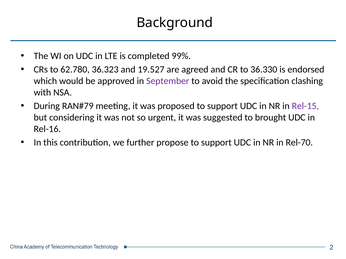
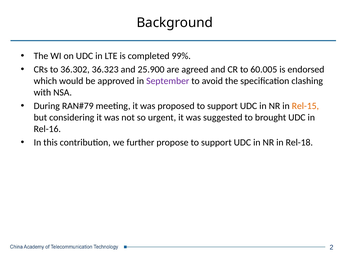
62.780: 62.780 -> 36.302 (75, 70)
19.527: 19.527 -> 25.900 (151, 70)
36.330: 36.330 -> 60.005 (264, 70)
Rel-15 colour: purple -> orange (305, 106)
Rel-70: Rel-70 -> Rel-18 (299, 143)
